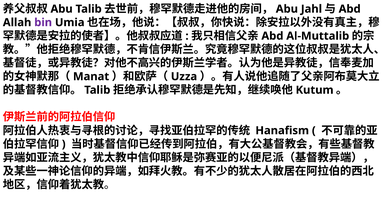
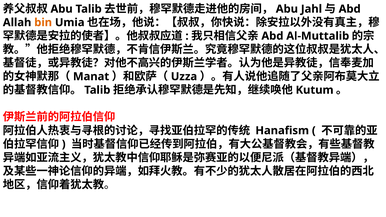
bin colour: purple -> orange (43, 22)
